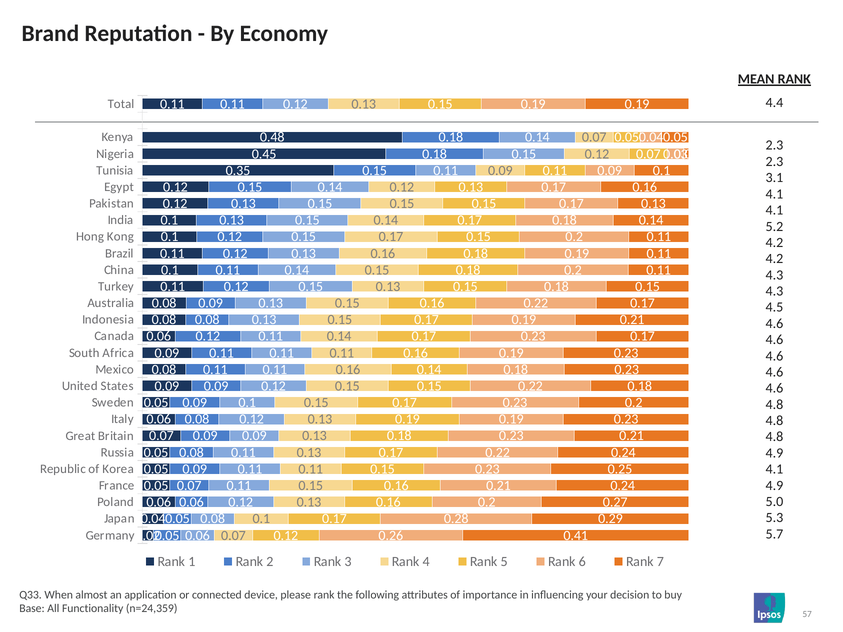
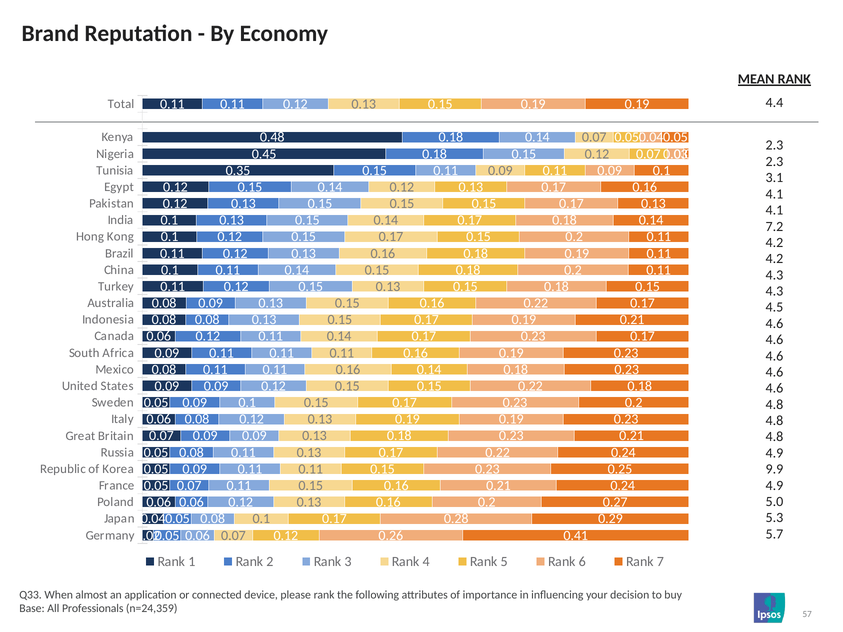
5.2: 5.2 -> 7.2 (774, 226)
4.1: 4.1 -> 9.9 (774, 469)
Functionality: Functionality -> Professionals (93, 609)
